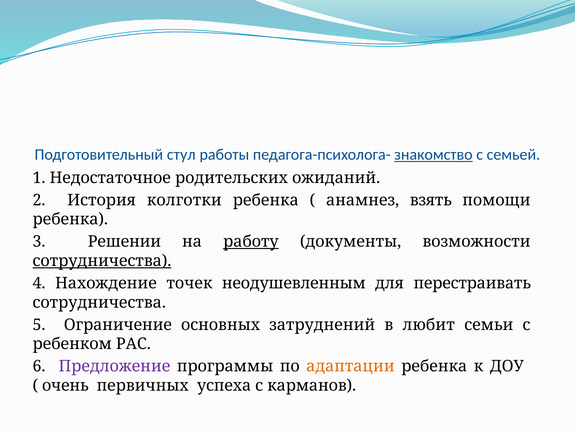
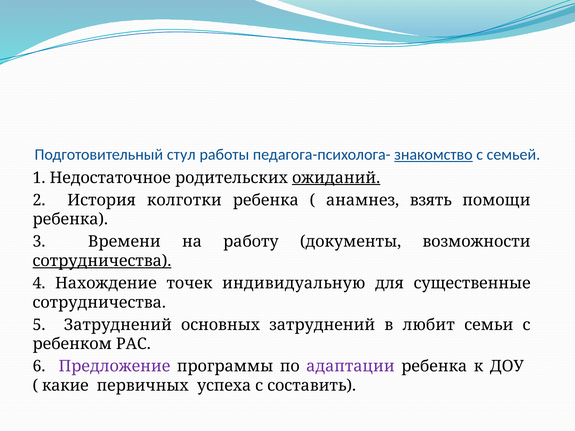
ожиданий underline: none -> present (336, 178)
Решении: Решении -> Времени (124, 242)
работу underline: present -> none (251, 242)
неодушевленным: неодушевленным -> индивидуальную (294, 283)
перестраивать: перестраивать -> существенные (472, 283)
5 Ограничение: Ограничение -> Затруднений (118, 325)
адаптации colour: orange -> purple (350, 367)
очень: очень -> какие (65, 386)
карманов: карманов -> составить (312, 386)
